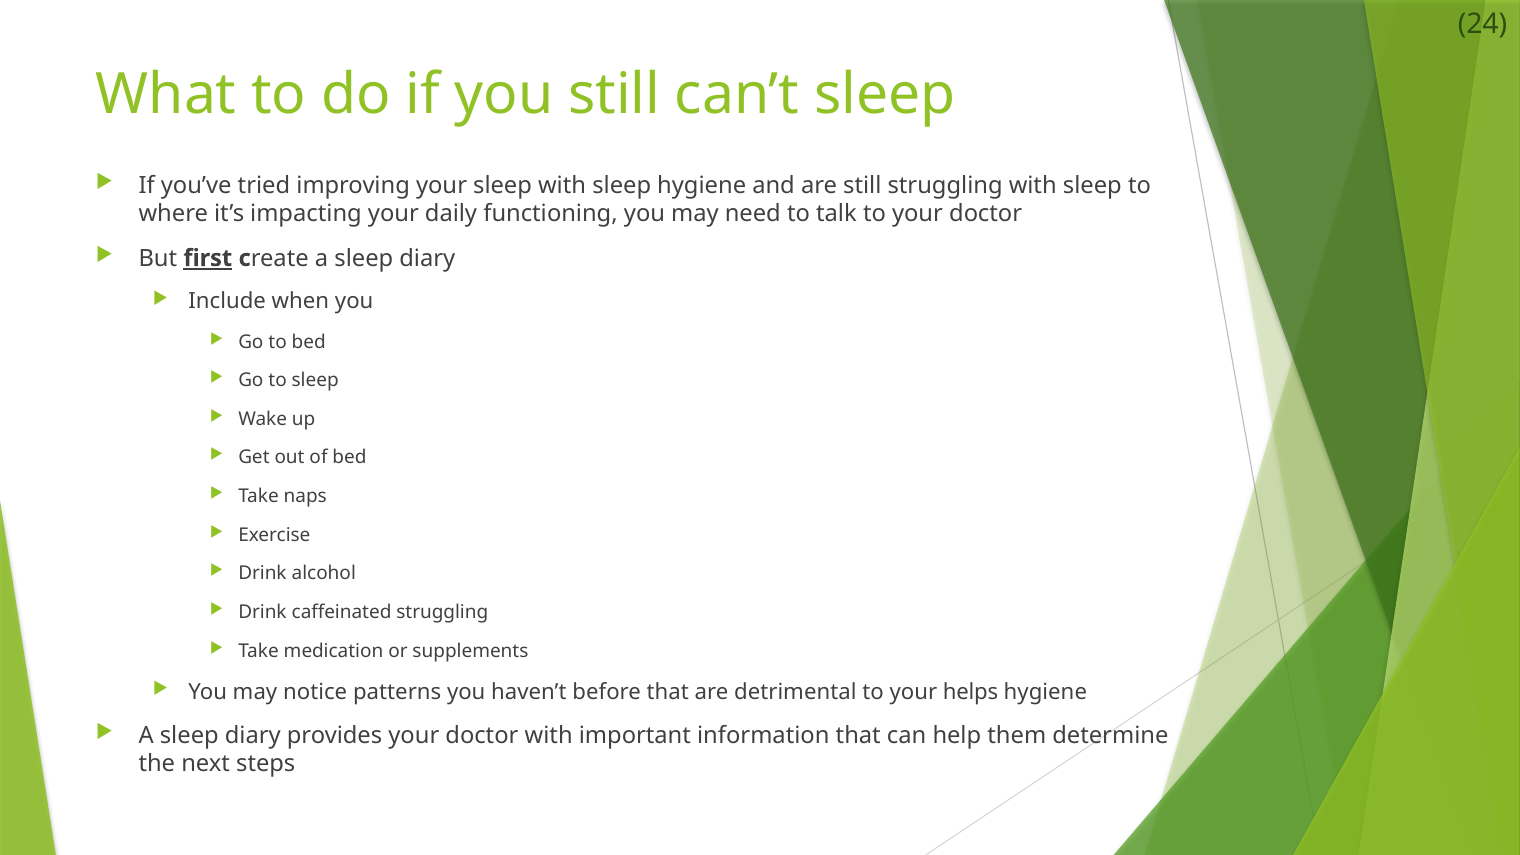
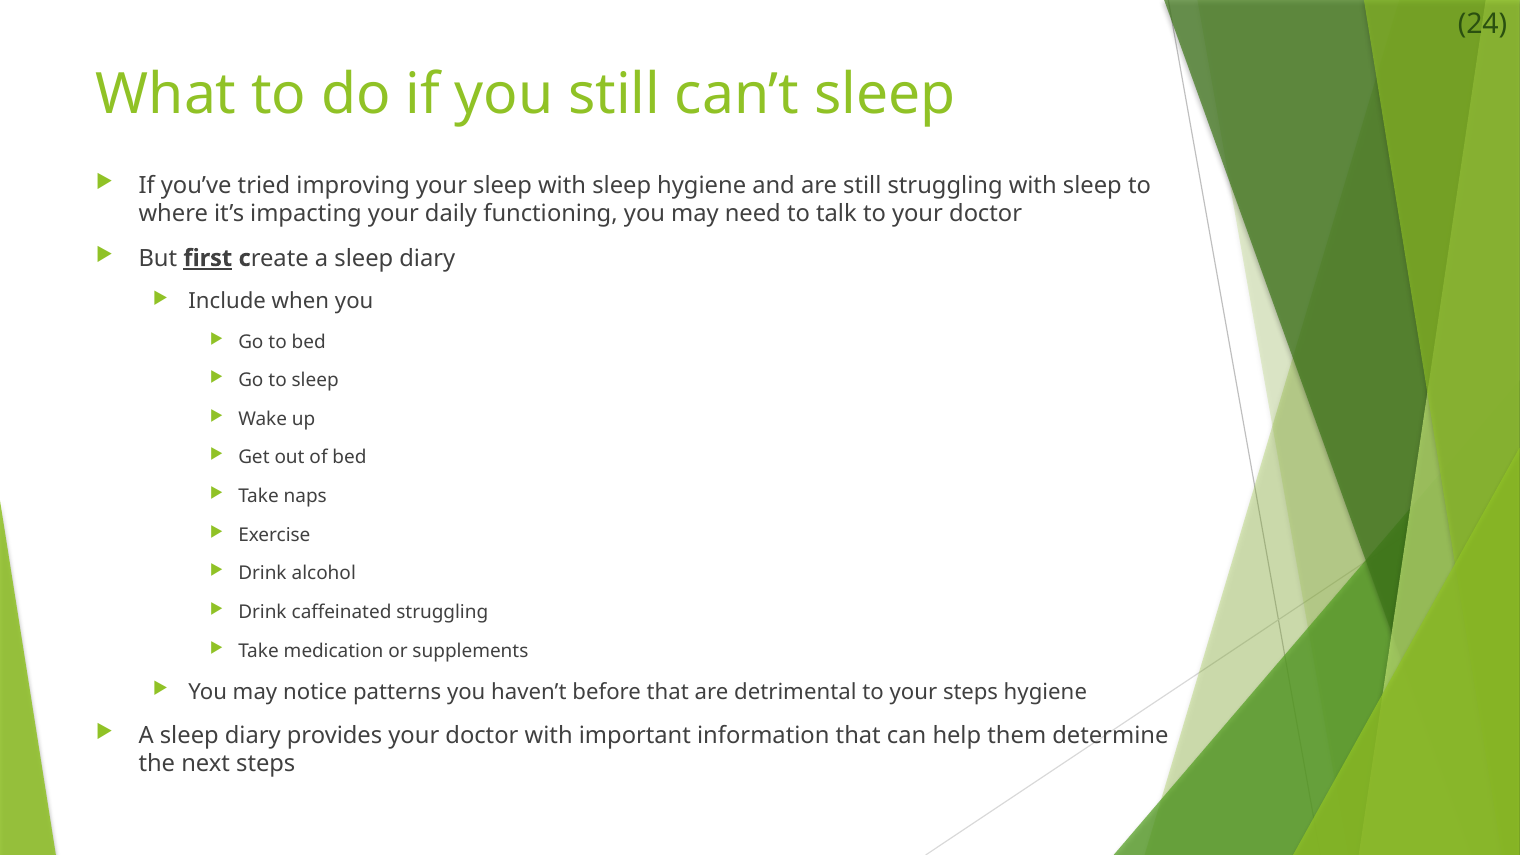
your helps: helps -> steps (971, 692)
